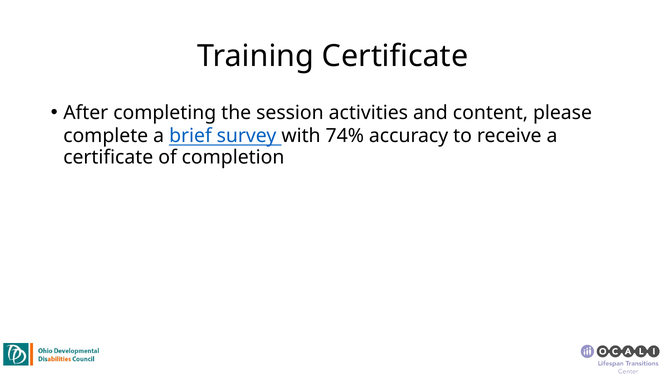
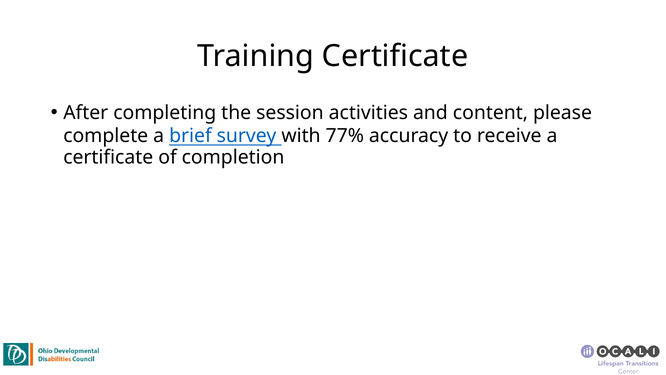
74%: 74% -> 77% (345, 136)
